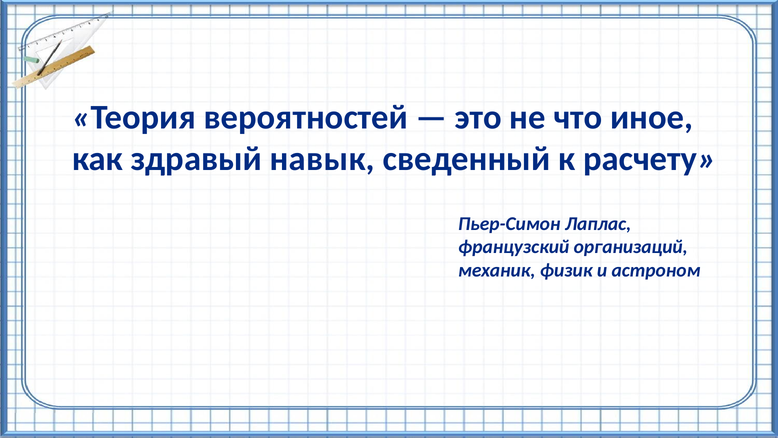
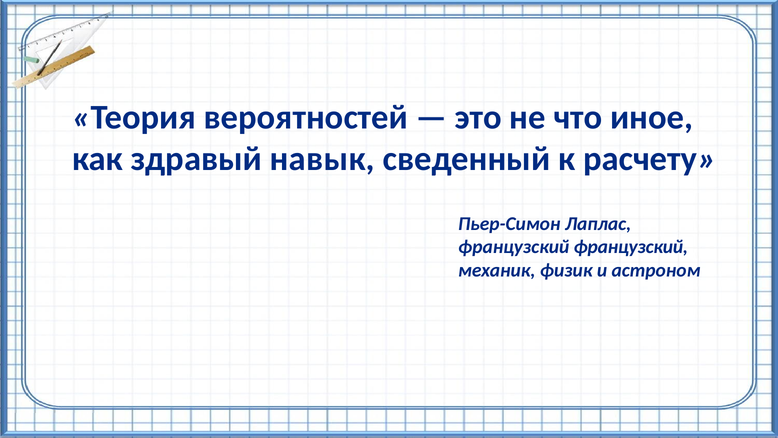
французский организаций: организаций -> французский (631, 247)
